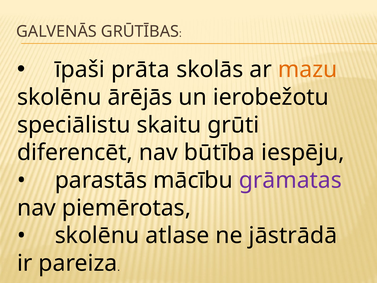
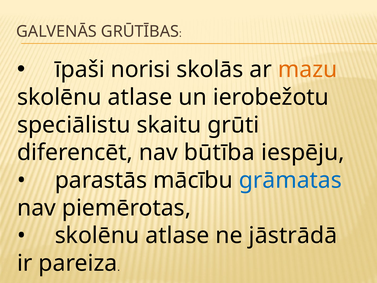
prāta: prāta -> norisi (141, 70)
ārējās: ārējās -> atlase (140, 97)
grāmatas colour: purple -> blue (290, 180)
